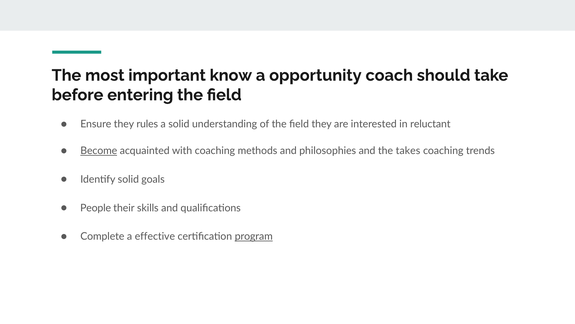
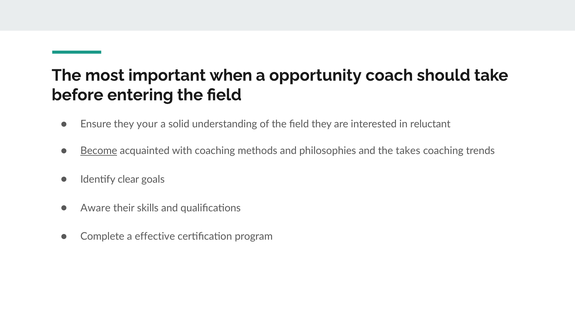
know: know -> when (231, 75)
rules: rules -> your (147, 124)
Identify solid: solid -> clear (128, 179)
People: People -> Aware (95, 208)
program underline: present -> none (254, 236)
